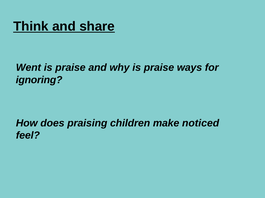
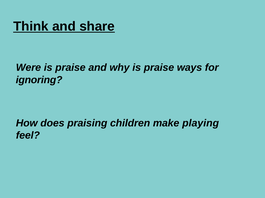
Went: Went -> Were (28, 68)
noticed: noticed -> playing (201, 124)
